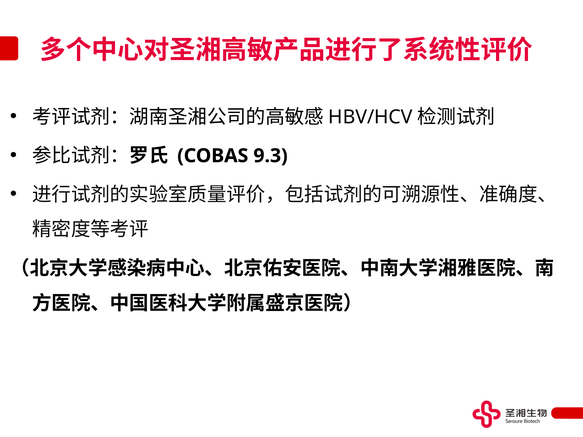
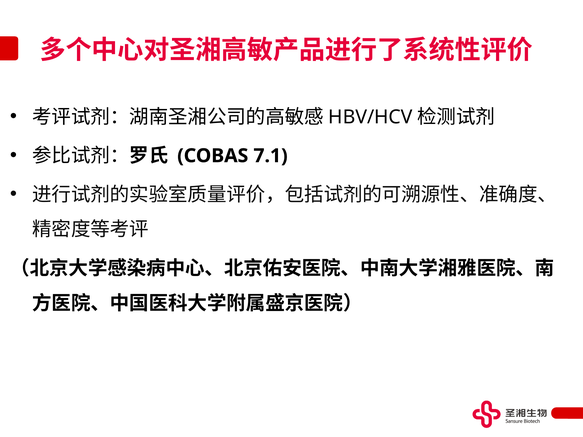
9.3: 9.3 -> 7.1 (271, 156)
